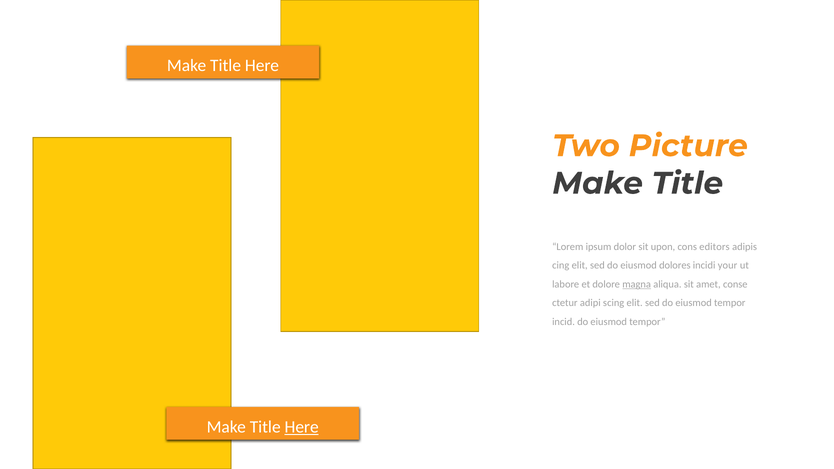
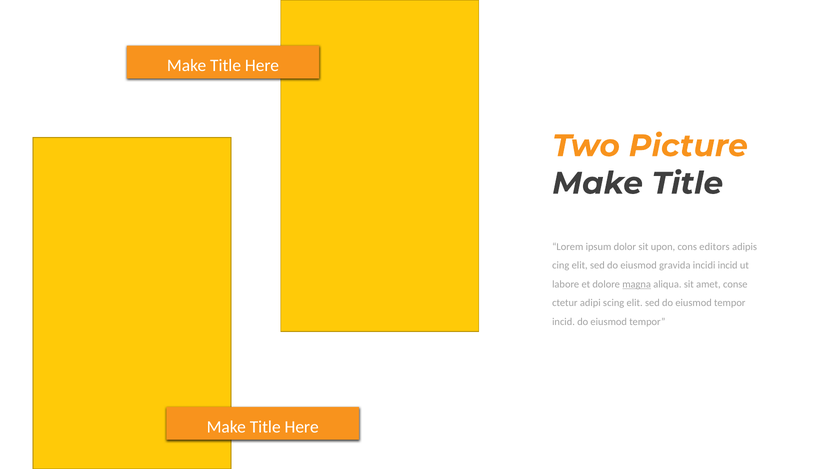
dolores: dolores -> gravida (675, 266)
incidi your: your -> incid (728, 266)
Here underline: present -> none (302, 427)
